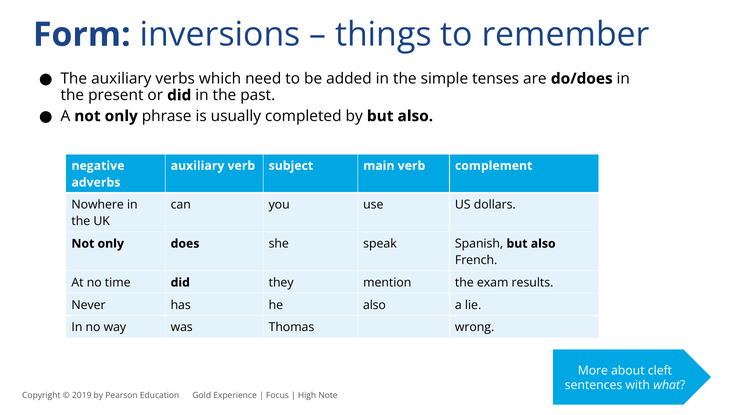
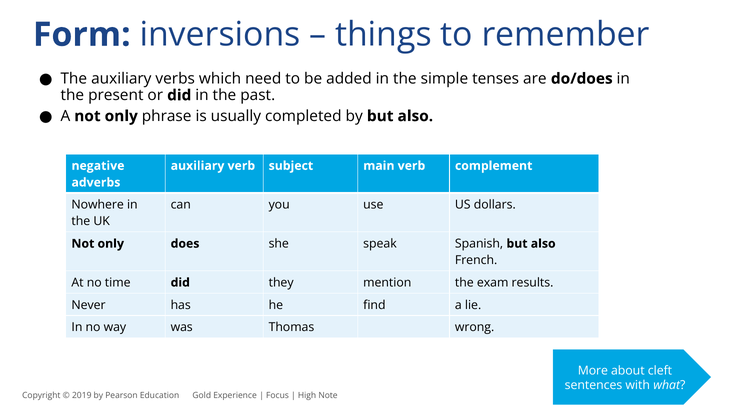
he also: also -> find (374, 306)
